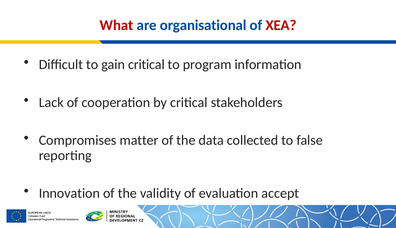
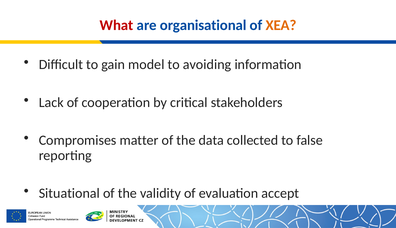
XEA colour: red -> orange (281, 25)
gain critical: critical -> model (146, 65)
program: program -> avoiding (207, 65)
Innovation: Innovation -> Situational (69, 193)
